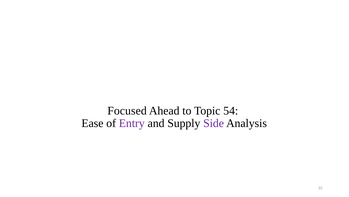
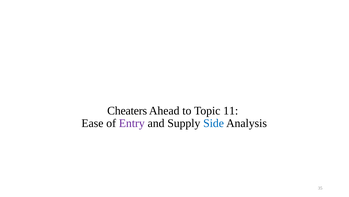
Focused: Focused -> Cheaters (127, 110)
54: 54 -> 11 (231, 110)
Side colour: purple -> blue (214, 123)
